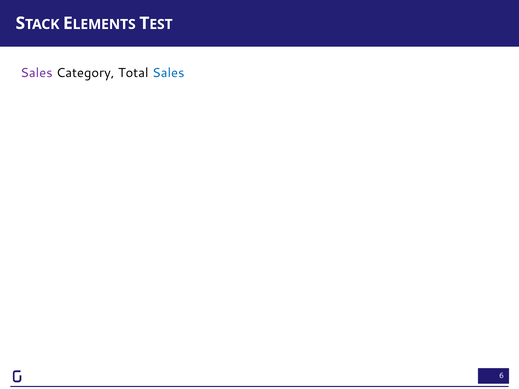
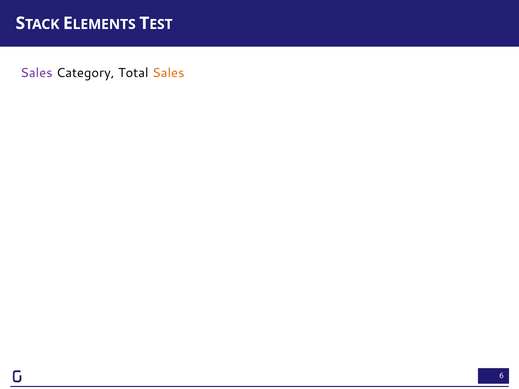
Sales colour: blue -> orange (168, 73)
